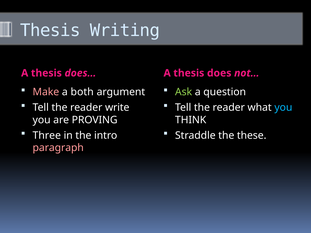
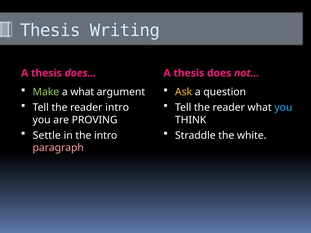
Make colour: pink -> light green (46, 92)
a both: both -> what (82, 92)
Ask colour: light green -> yellow (184, 92)
reader write: write -> intro (117, 108)
Three: Three -> Settle (47, 135)
these: these -> white (252, 135)
